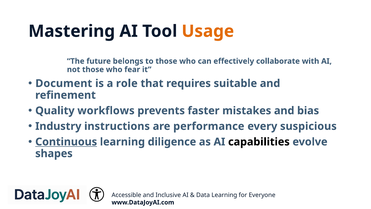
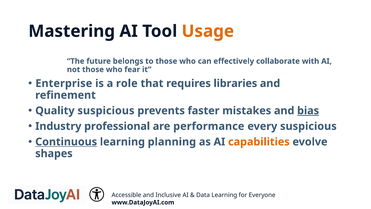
Document: Document -> Enterprise (64, 83)
suitable: suitable -> libraries (235, 83)
Quality workflows: workflows -> suspicious (106, 111)
bias underline: none -> present (308, 111)
instructions: instructions -> professional (117, 126)
diligence: diligence -> planning (172, 142)
capabilities colour: black -> orange (259, 142)
